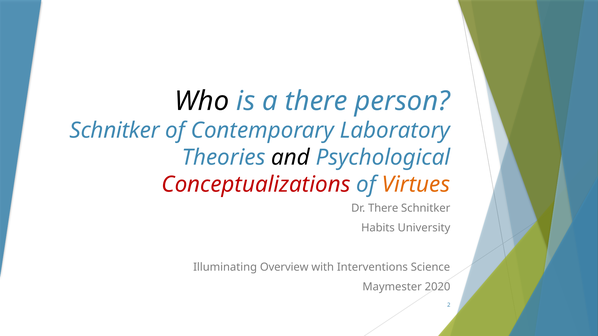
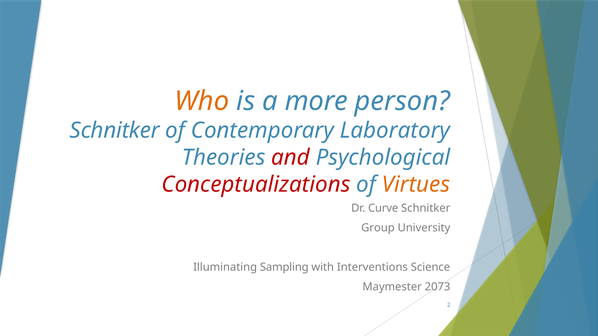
Who colour: black -> orange (202, 101)
a there: there -> more (316, 101)
and colour: black -> red (291, 158)
Dr There: There -> Curve (383, 208)
Habits: Habits -> Group (378, 228)
Overview: Overview -> Sampling (284, 267)
2020: 2020 -> 2073 (438, 287)
